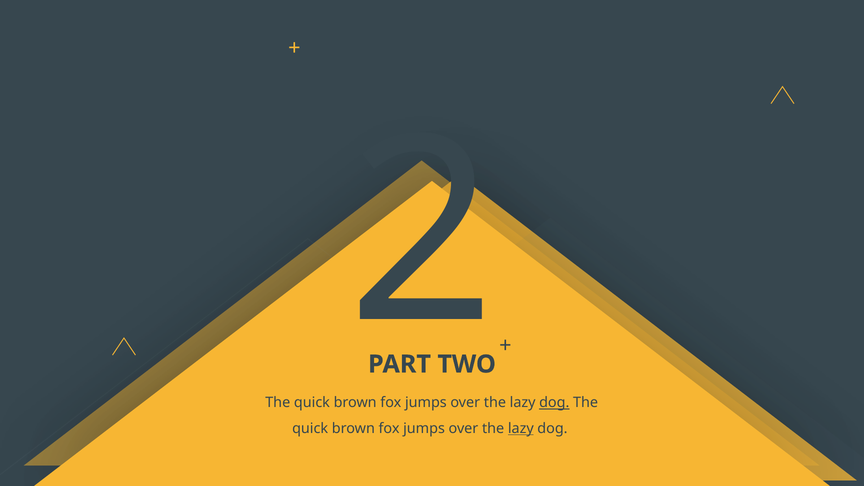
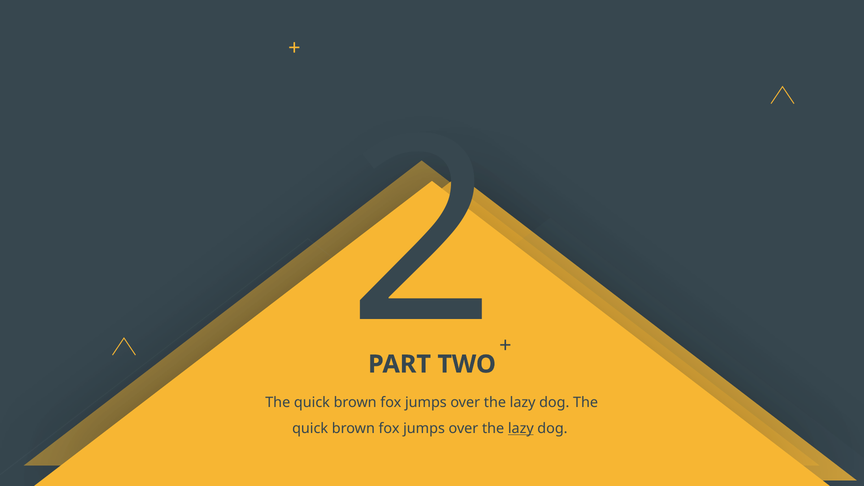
dog underline: present -> none (554, 403)
